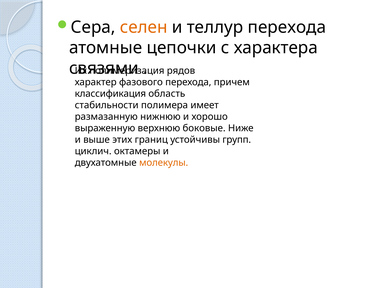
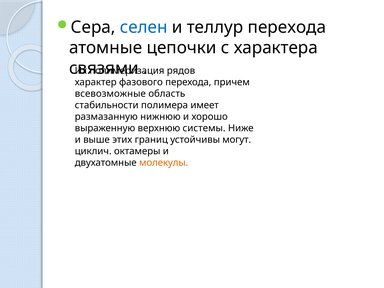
селен colour: orange -> blue (144, 27)
классификация: классификация -> всевозможные (110, 94)
боковые: боковые -> системы (204, 128)
групп: групп -> могут (237, 140)
